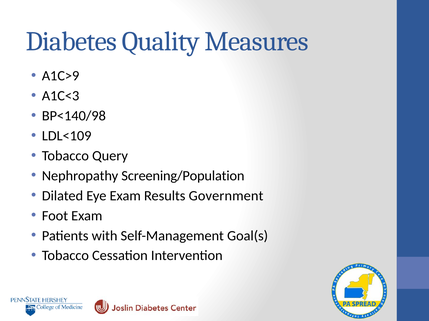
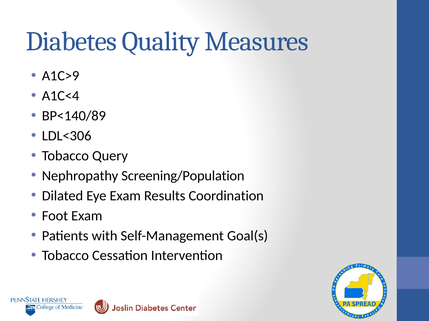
A1C<3: A1C<3 -> A1C<4 (61, 96)
BP<140/98: BP<140/98 -> BP<140/89 (74, 116)
LDL<109: LDL<109 -> LDL<306 (67, 136)
Government: Government -> Coordination (226, 196)
